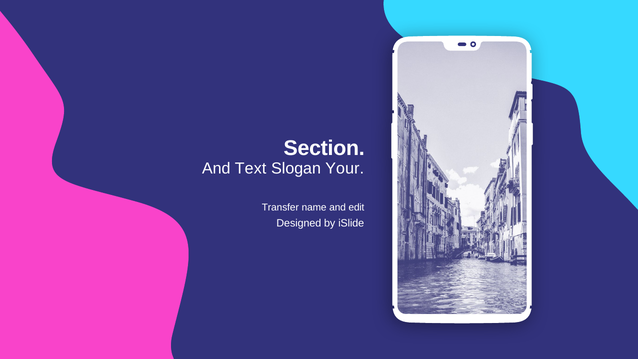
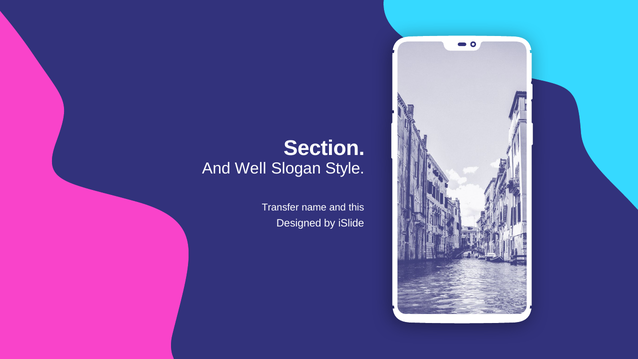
Text: Text -> Well (251, 168)
Your: Your -> Style (345, 168)
edit: edit -> this (356, 207)
